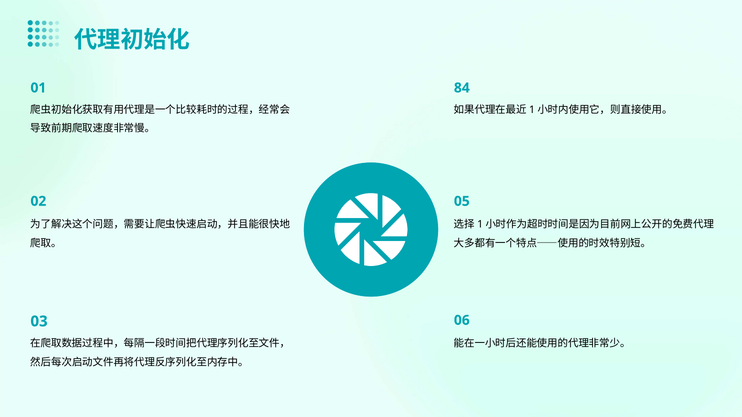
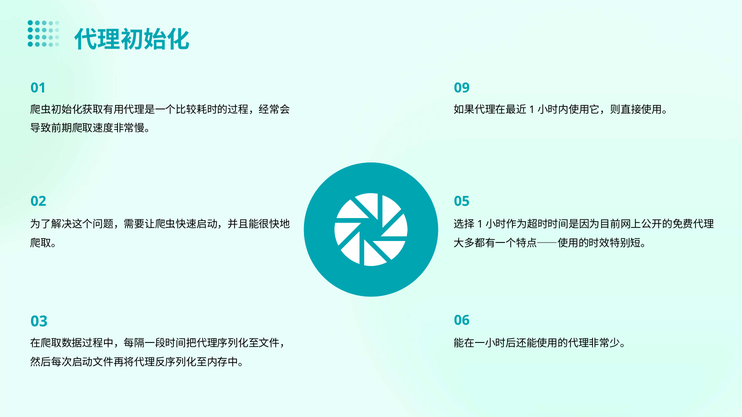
84: 84 -> 09 (462, 88)
